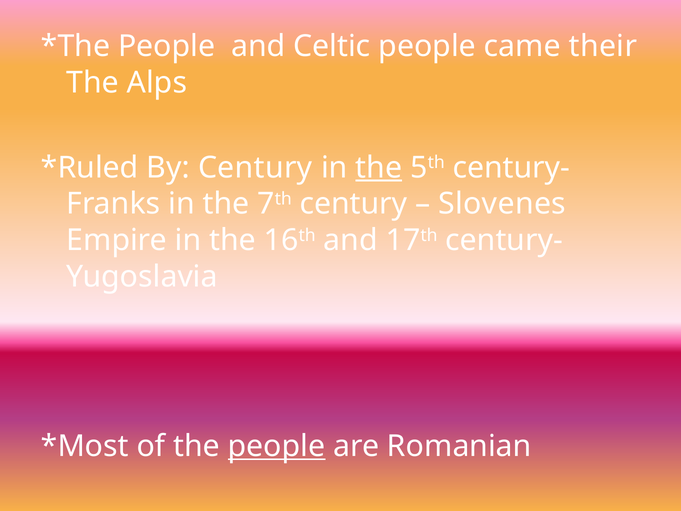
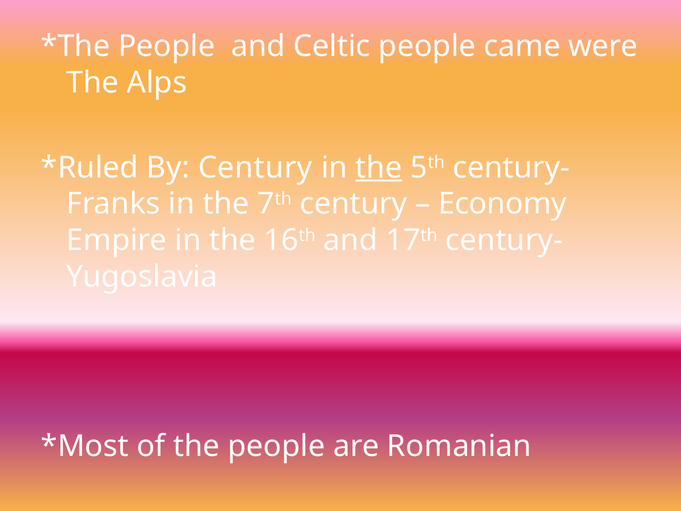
their: their -> were (603, 46)
Slovenes: Slovenes -> Economy (502, 204)
people underline: present -> none (277, 446)
